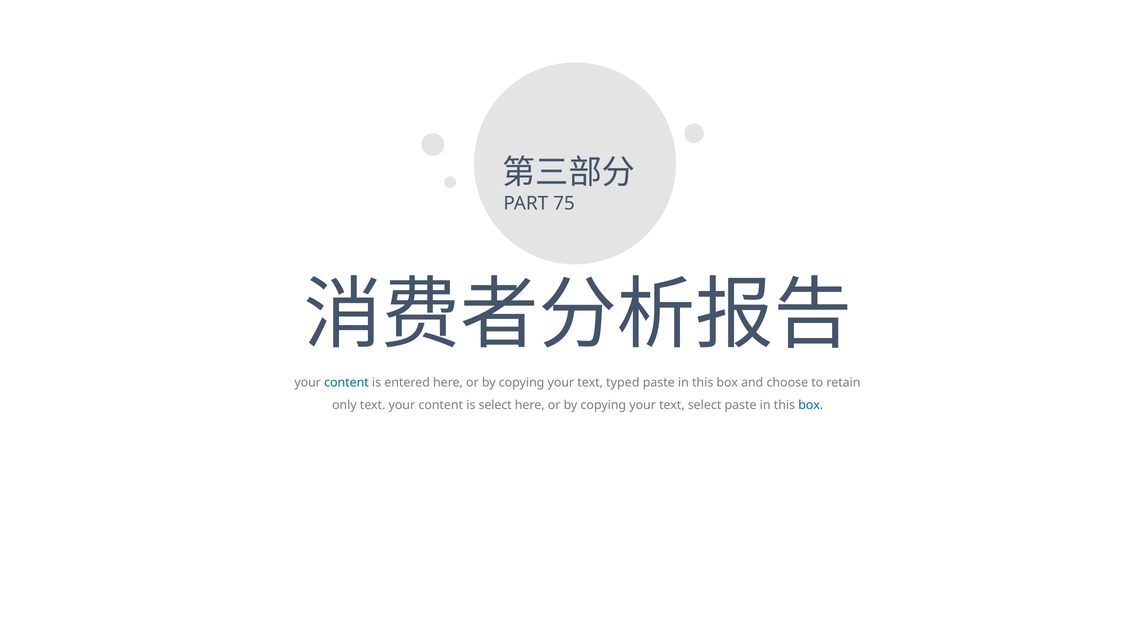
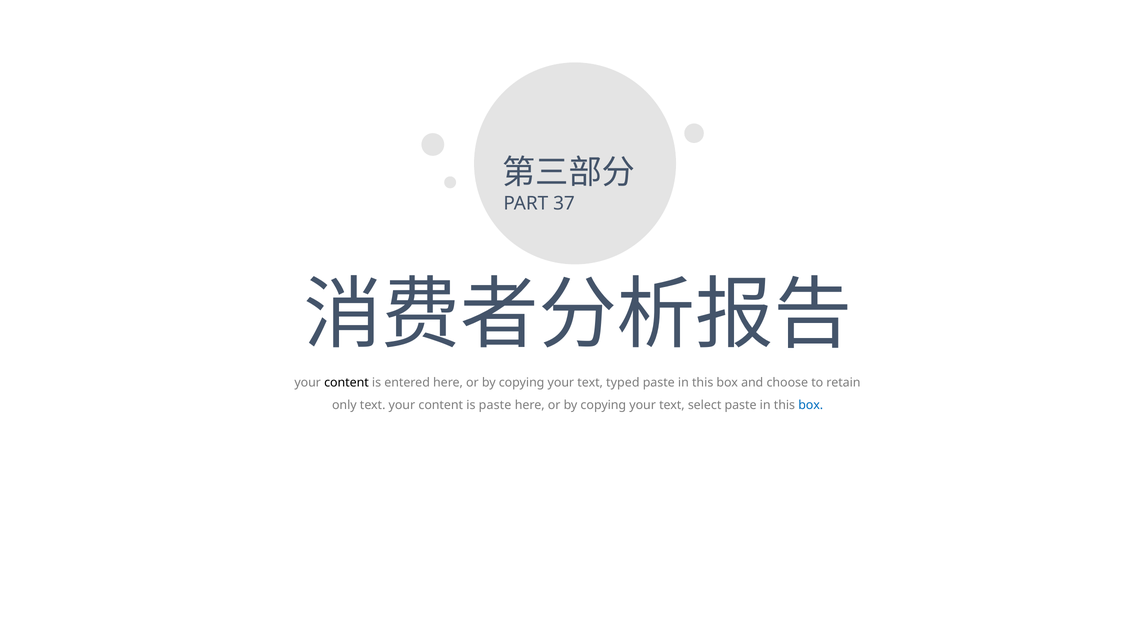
75: 75 -> 37 (564, 204)
content colour: blue -> black (346, 383)
is select: select -> paste (495, 405)
